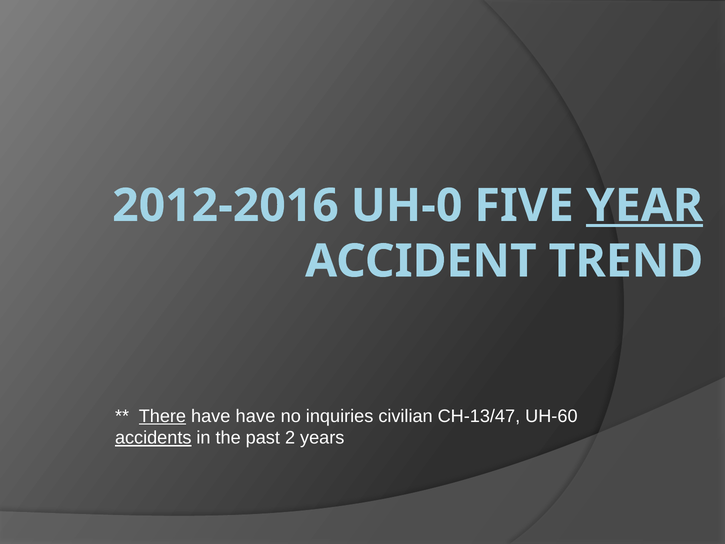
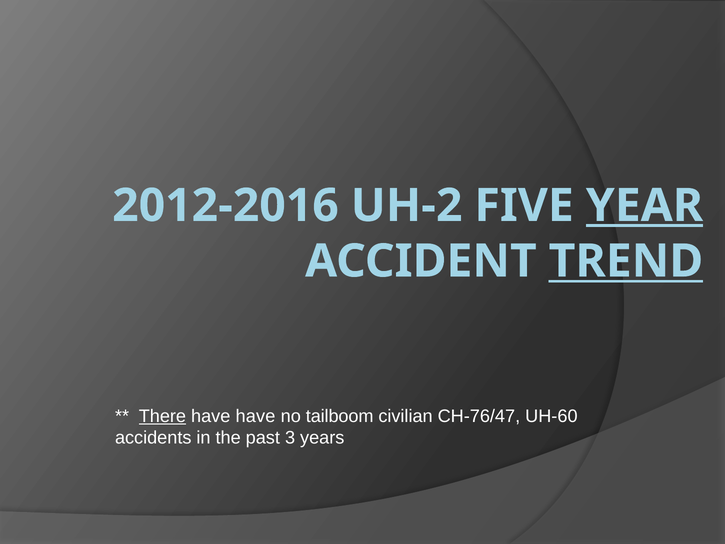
UH-0: UH-0 -> UH-2 (407, 206)
TREND underline: none -> present (626, 261)
inquiries: inquiries -> tailboom (340, 416)
CH-13/47: CH-13/47 -> CH-76/47 (479, 416)
accidents underline: present -> none (153, 438)
2: 2 -> 3 (290, 438)
